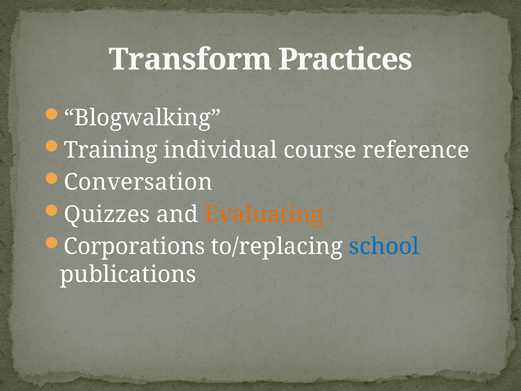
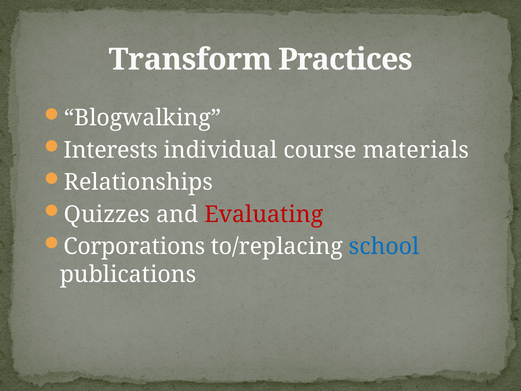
Training: Training -> Interests (111, 150)
reference: reference -> materials (416, 150)
Conversation: Conversation -> Relationships (138, 182)
Evaluating colour: orange -> red (264, 214)
